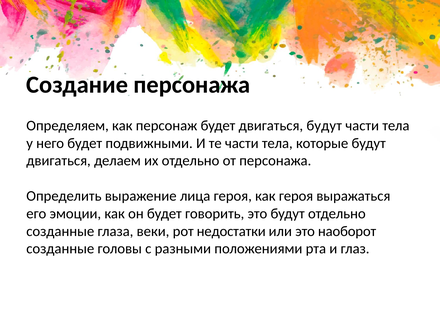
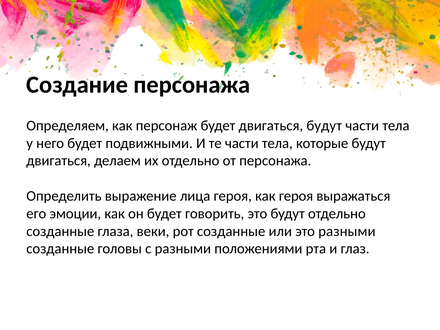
рот недостатки: недостатки -> созданные (231, 231)
это наоборот: наоборот -> разными (347, 231)
